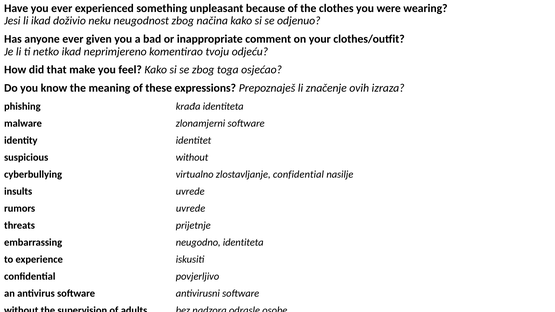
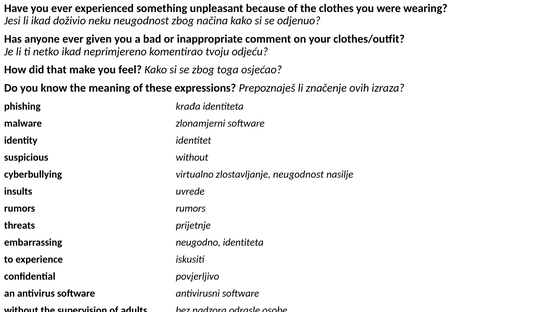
zlostavljanje confidential: confidential -> neugodnost (298, 174)
uvrede: uvrede -> rumors (191, 208)
